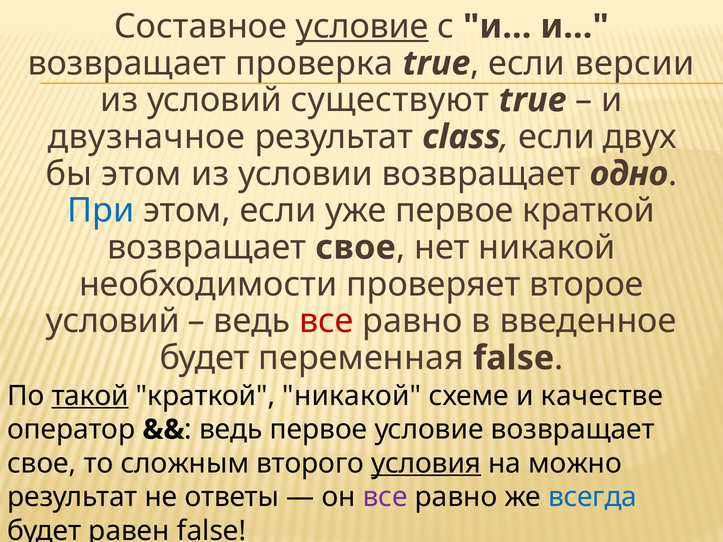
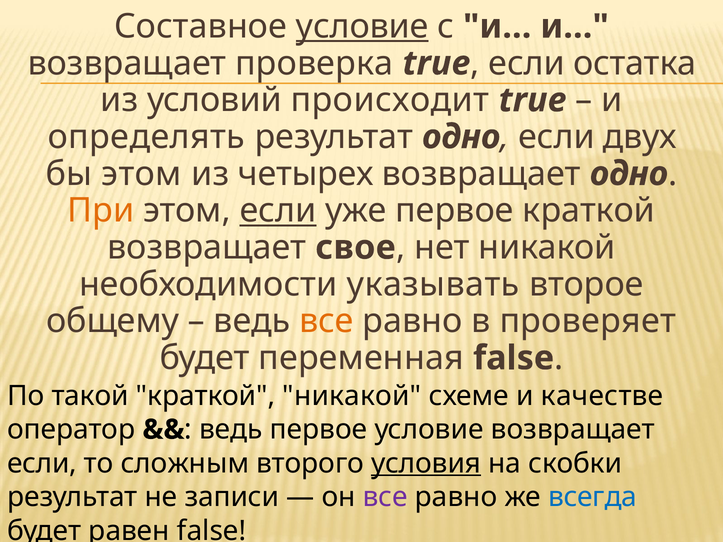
версии: версии -> остатка (635, 63)
существуют: существуют -> происходит (390, 100)
двузначное: двузначное -> определять (146, 137)
результат class: class -> одно (461, 137)
условии: условии -> четырех (306, 174)
При colour: blue -> orange (101, 211)
если underline: none -> present (278, 211)
проверяет: проверяет -> указывать (433, 284)
условий: условий -> общему (113, 321)
все colour: red -> orange (326, 321)
введенное: введенное -> проверяет (588, 321)
такой underline: present -> none (90, 396)
свое: свое -> если (42, 463)
можно: можно -> скобки (575, 463)
ответы: ответы -> записи (232, 497)
